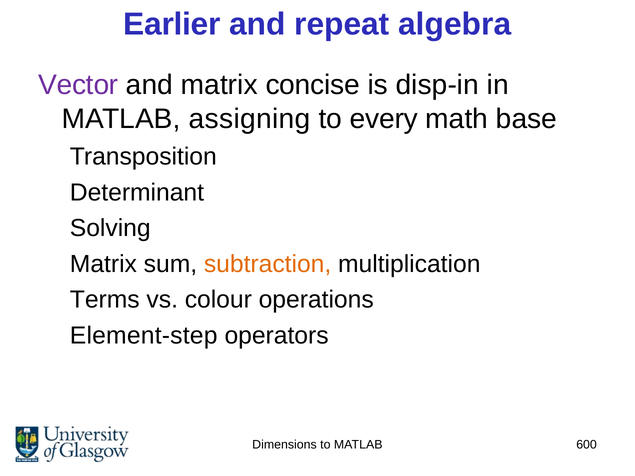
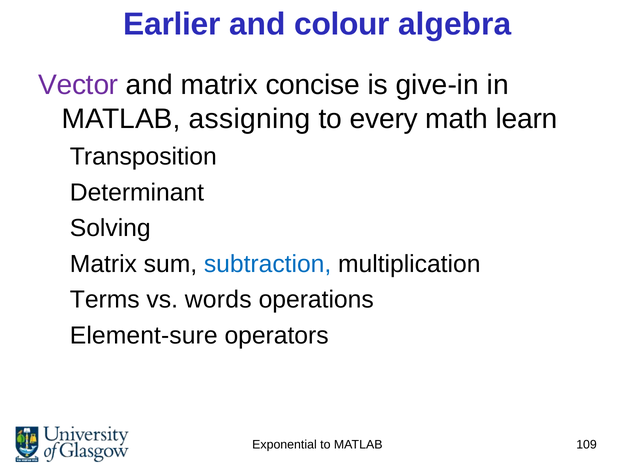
repeat: repeat -> colour (342, 24)
disp-in: disp-in -> give-in (437, 85)
base: base -> learn (527, 119)
subtraction colour: orange -> blue (268, 264)
colour: colour -> words (218, 300)
Element-step: Element-step -> Element-sure (144, 336)
Dimensions: Dimensions -> Exponential (284, 445)
600: 600 -> 109 (587, 445)
